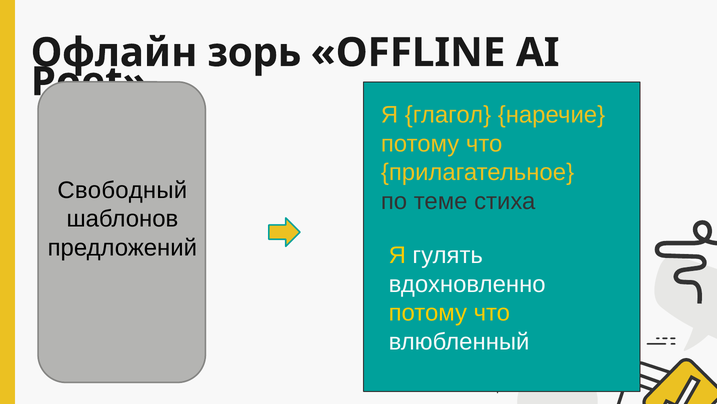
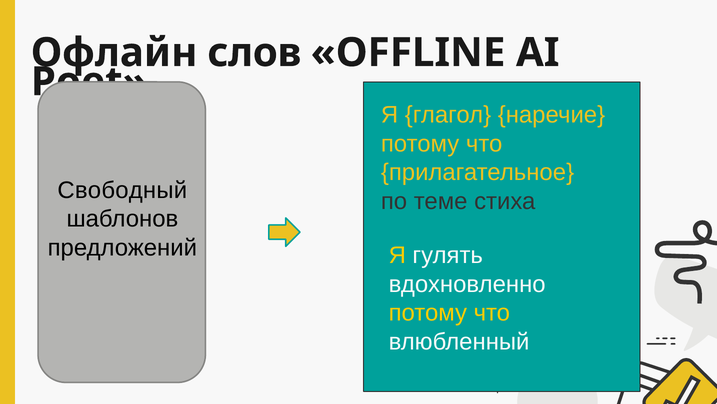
зорь: зорь -> слов (254, 53)
